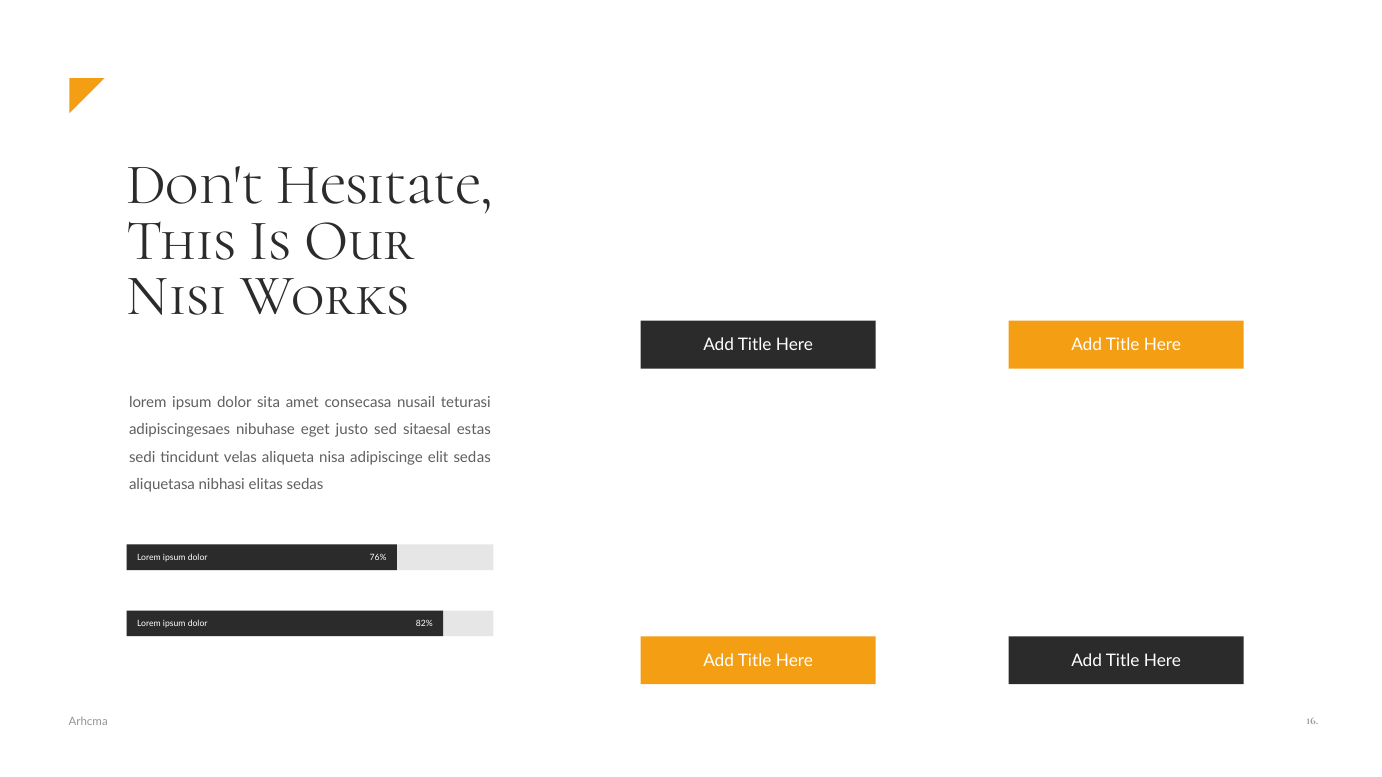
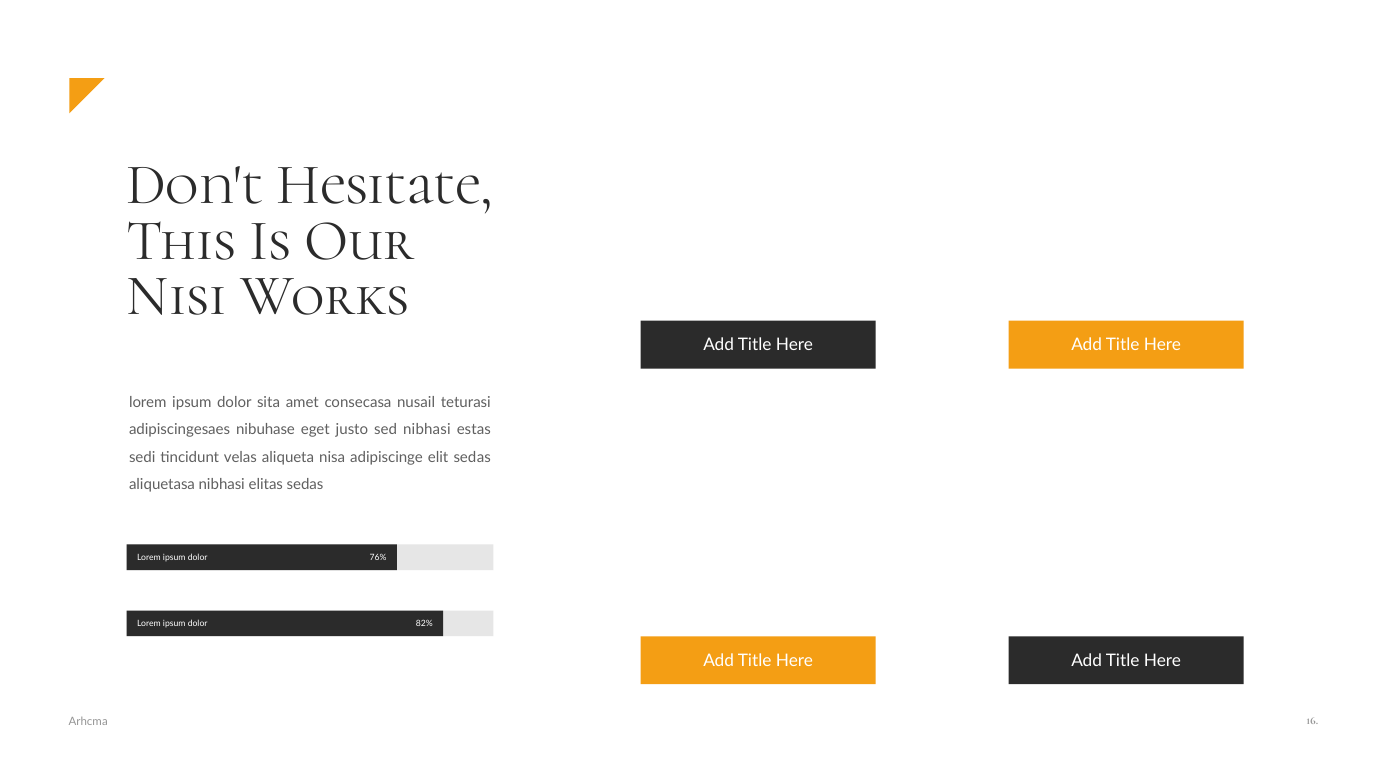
sed sitaesal: sitaesal -> nibhasi (427, 430)
